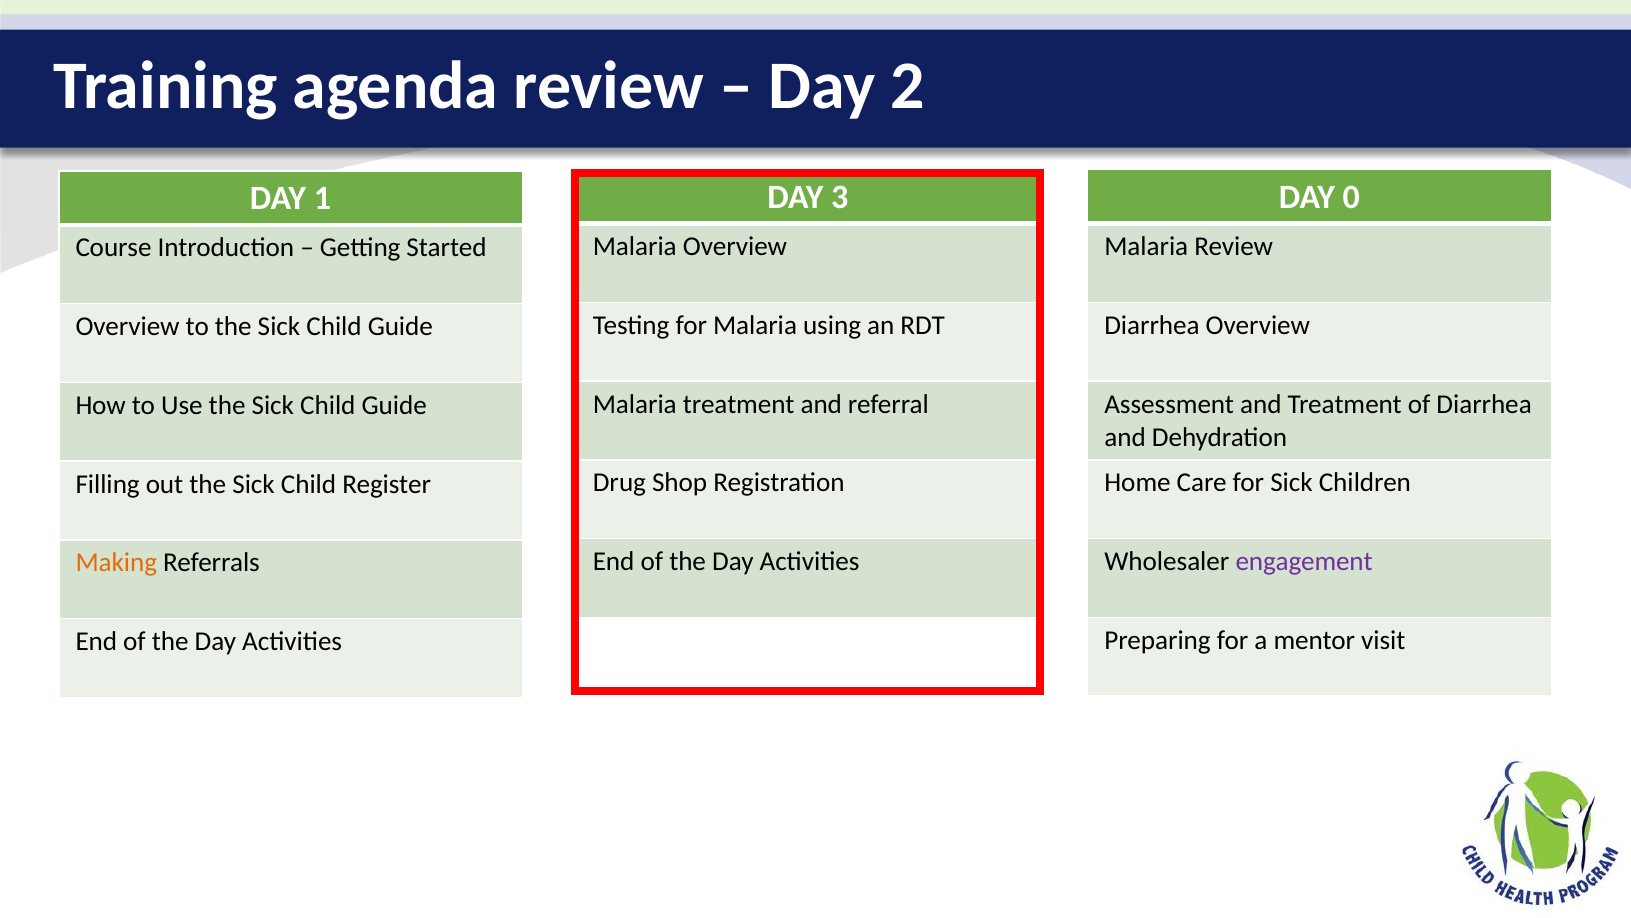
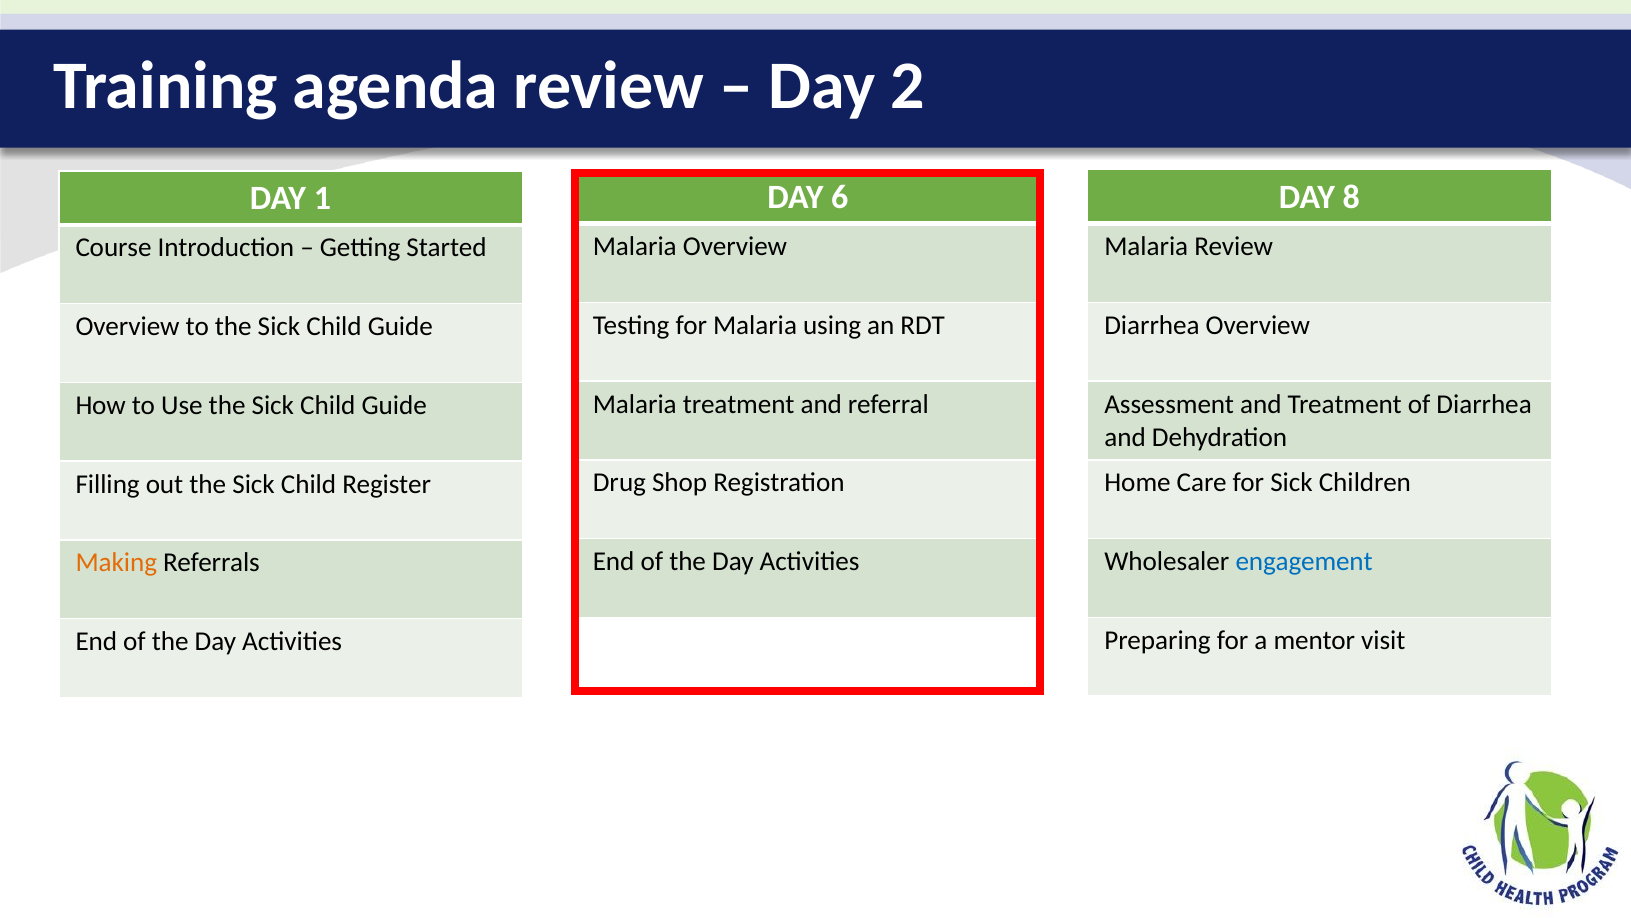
3: 3 -> 6 (840, 197)
0: 0 -> 8 (1351, 197)
engagement colour: purple -> blue (1304, 561)
